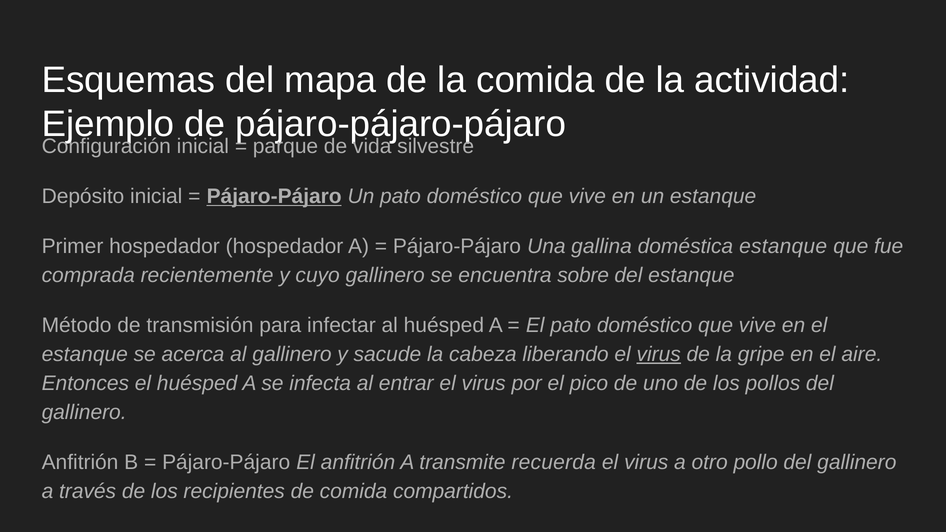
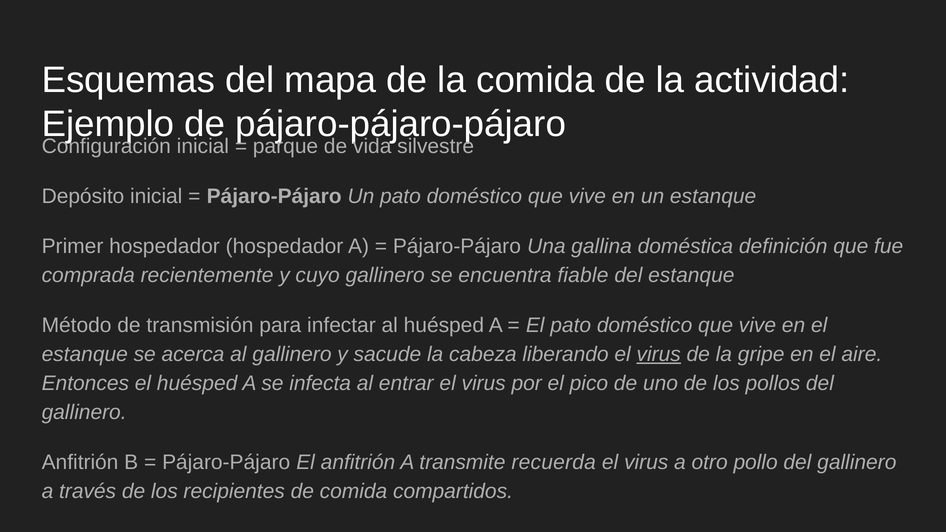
Pájaro-Pájaro underline: present -> none (274, 196)
doméstica estanque: estanque -> definición (783, 246)
sobre: sobre -> fiable (583, 275)
